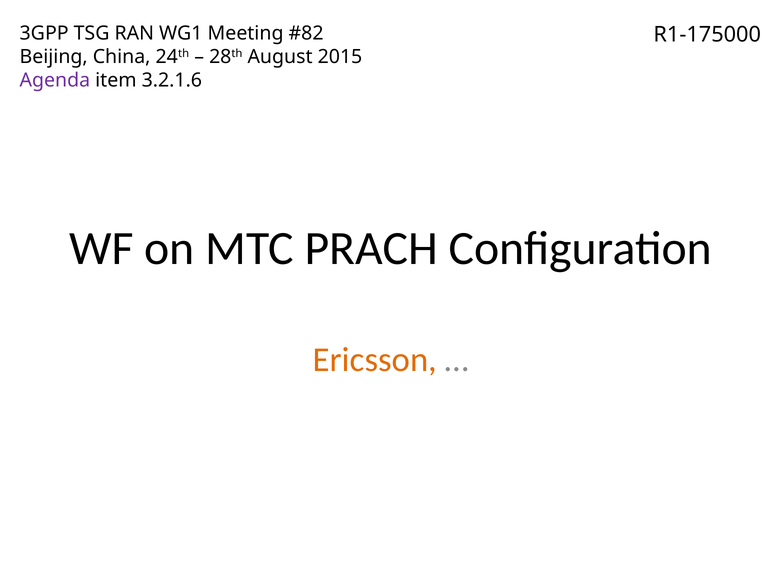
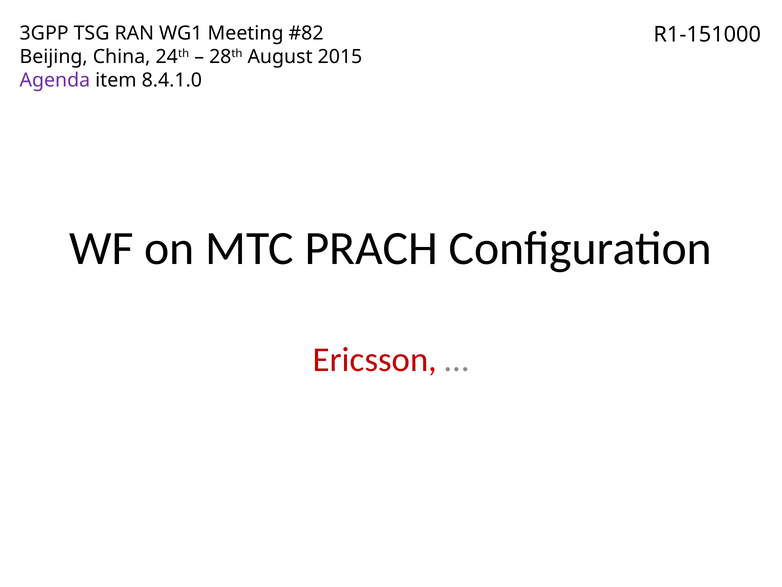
R1-175000: R1-175000 -> R1-151000 (707, 35)
3.2.1.6: 3.2.1.6 -> 8.4.1.0 (172, 80)
Ericsson colour: orange -> red (375, 360)
